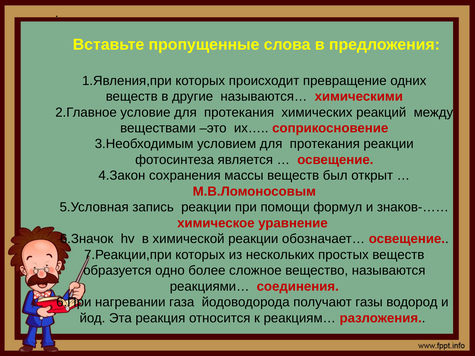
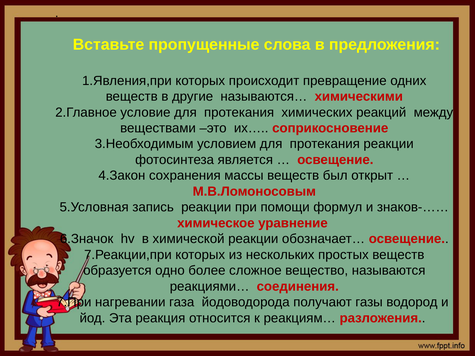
6.При: 6.При -> 7.При (74, 302)
